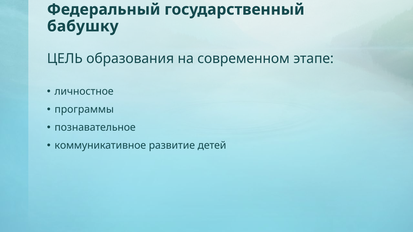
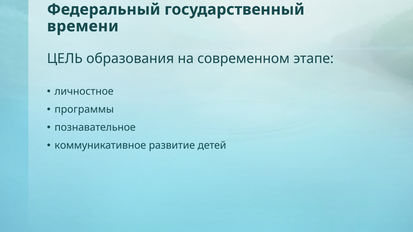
бабушку: бабушку -> времени (83, 26)
